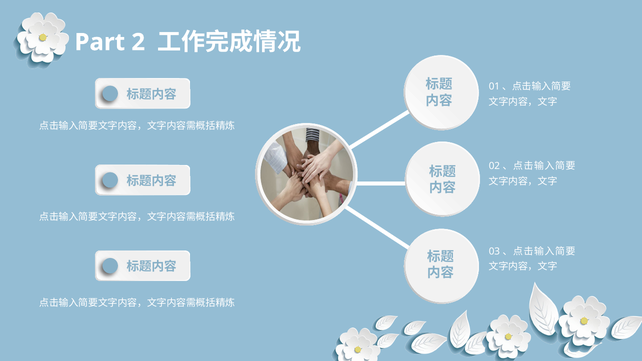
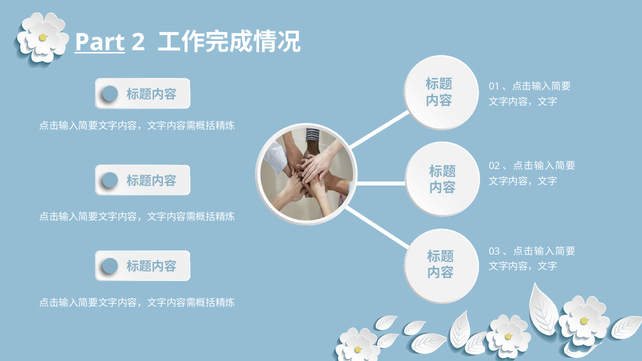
Part underline: none -> present (100, 42)
